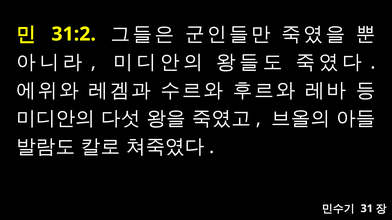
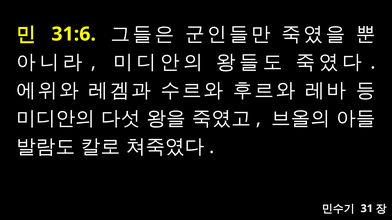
31:2: 31:2 -> 31:6 (74, 34)
